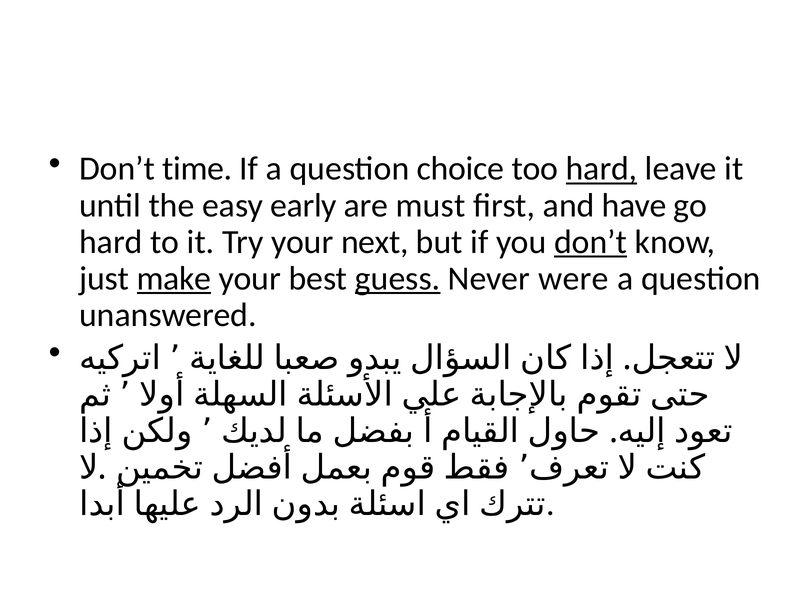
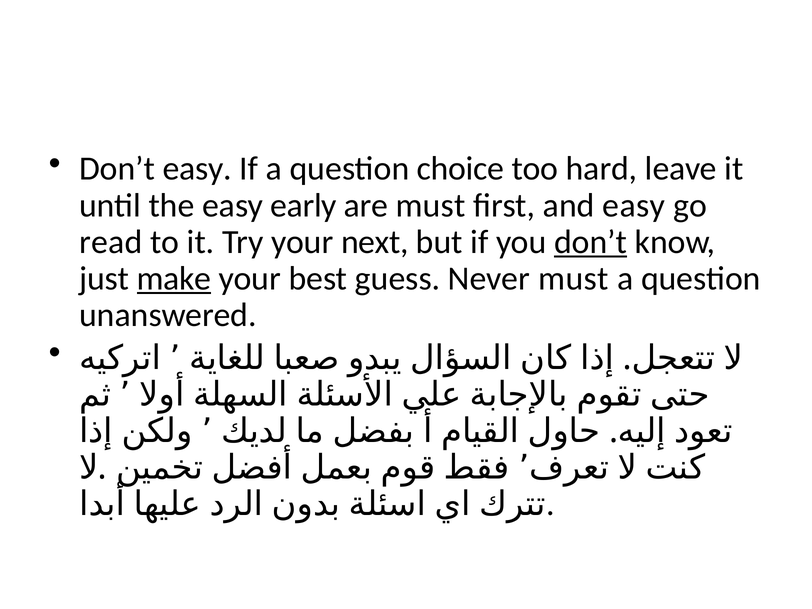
Don’t time: time -> easy (197, 169)
hard underline: present -> none (602, 169)
and have: have -> easy (634, 205)
hard: hard -> read (111, 242)
guess underline: present -> none (398, 278)
Never were: were -> must (573, 278)
